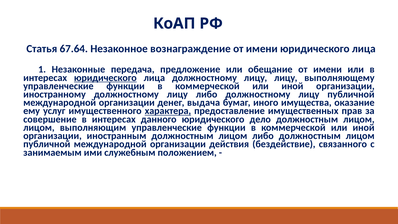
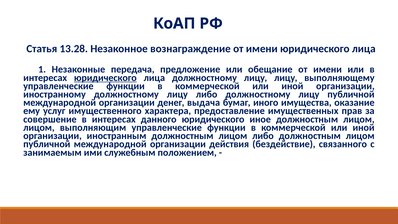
67.64: 67.64 -> 13.28 (74, 49)
характера underline: present -> none (168, 111)
дело: дело -> иное (260, 119)
